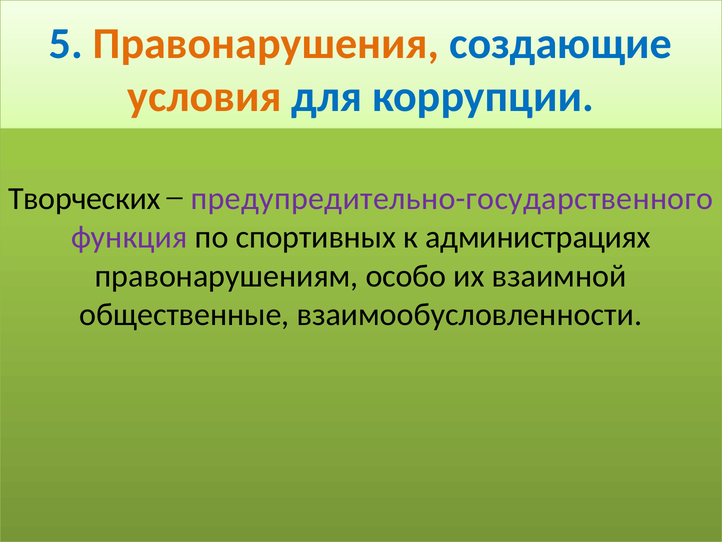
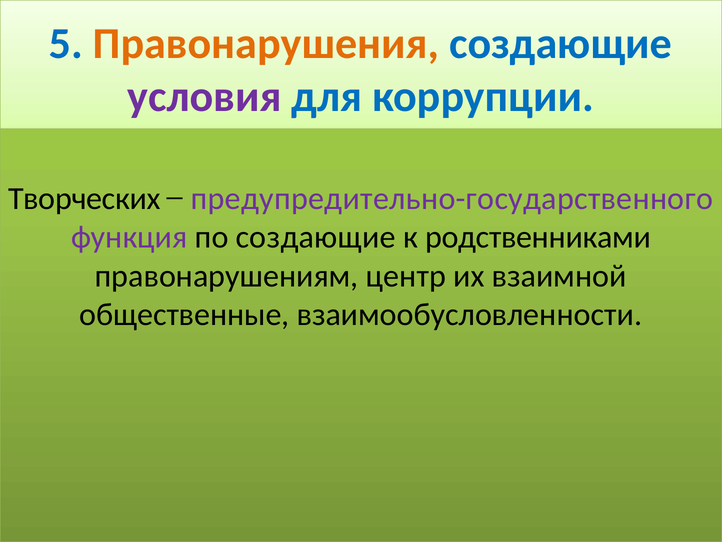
условия colour: orange -> purple (204, 97)
по спортивных: спортивных -> создающие (316, 237)
администрациях: администрациях -> родственниками (538, 237)
особо: особо -> центр (406, 276)
